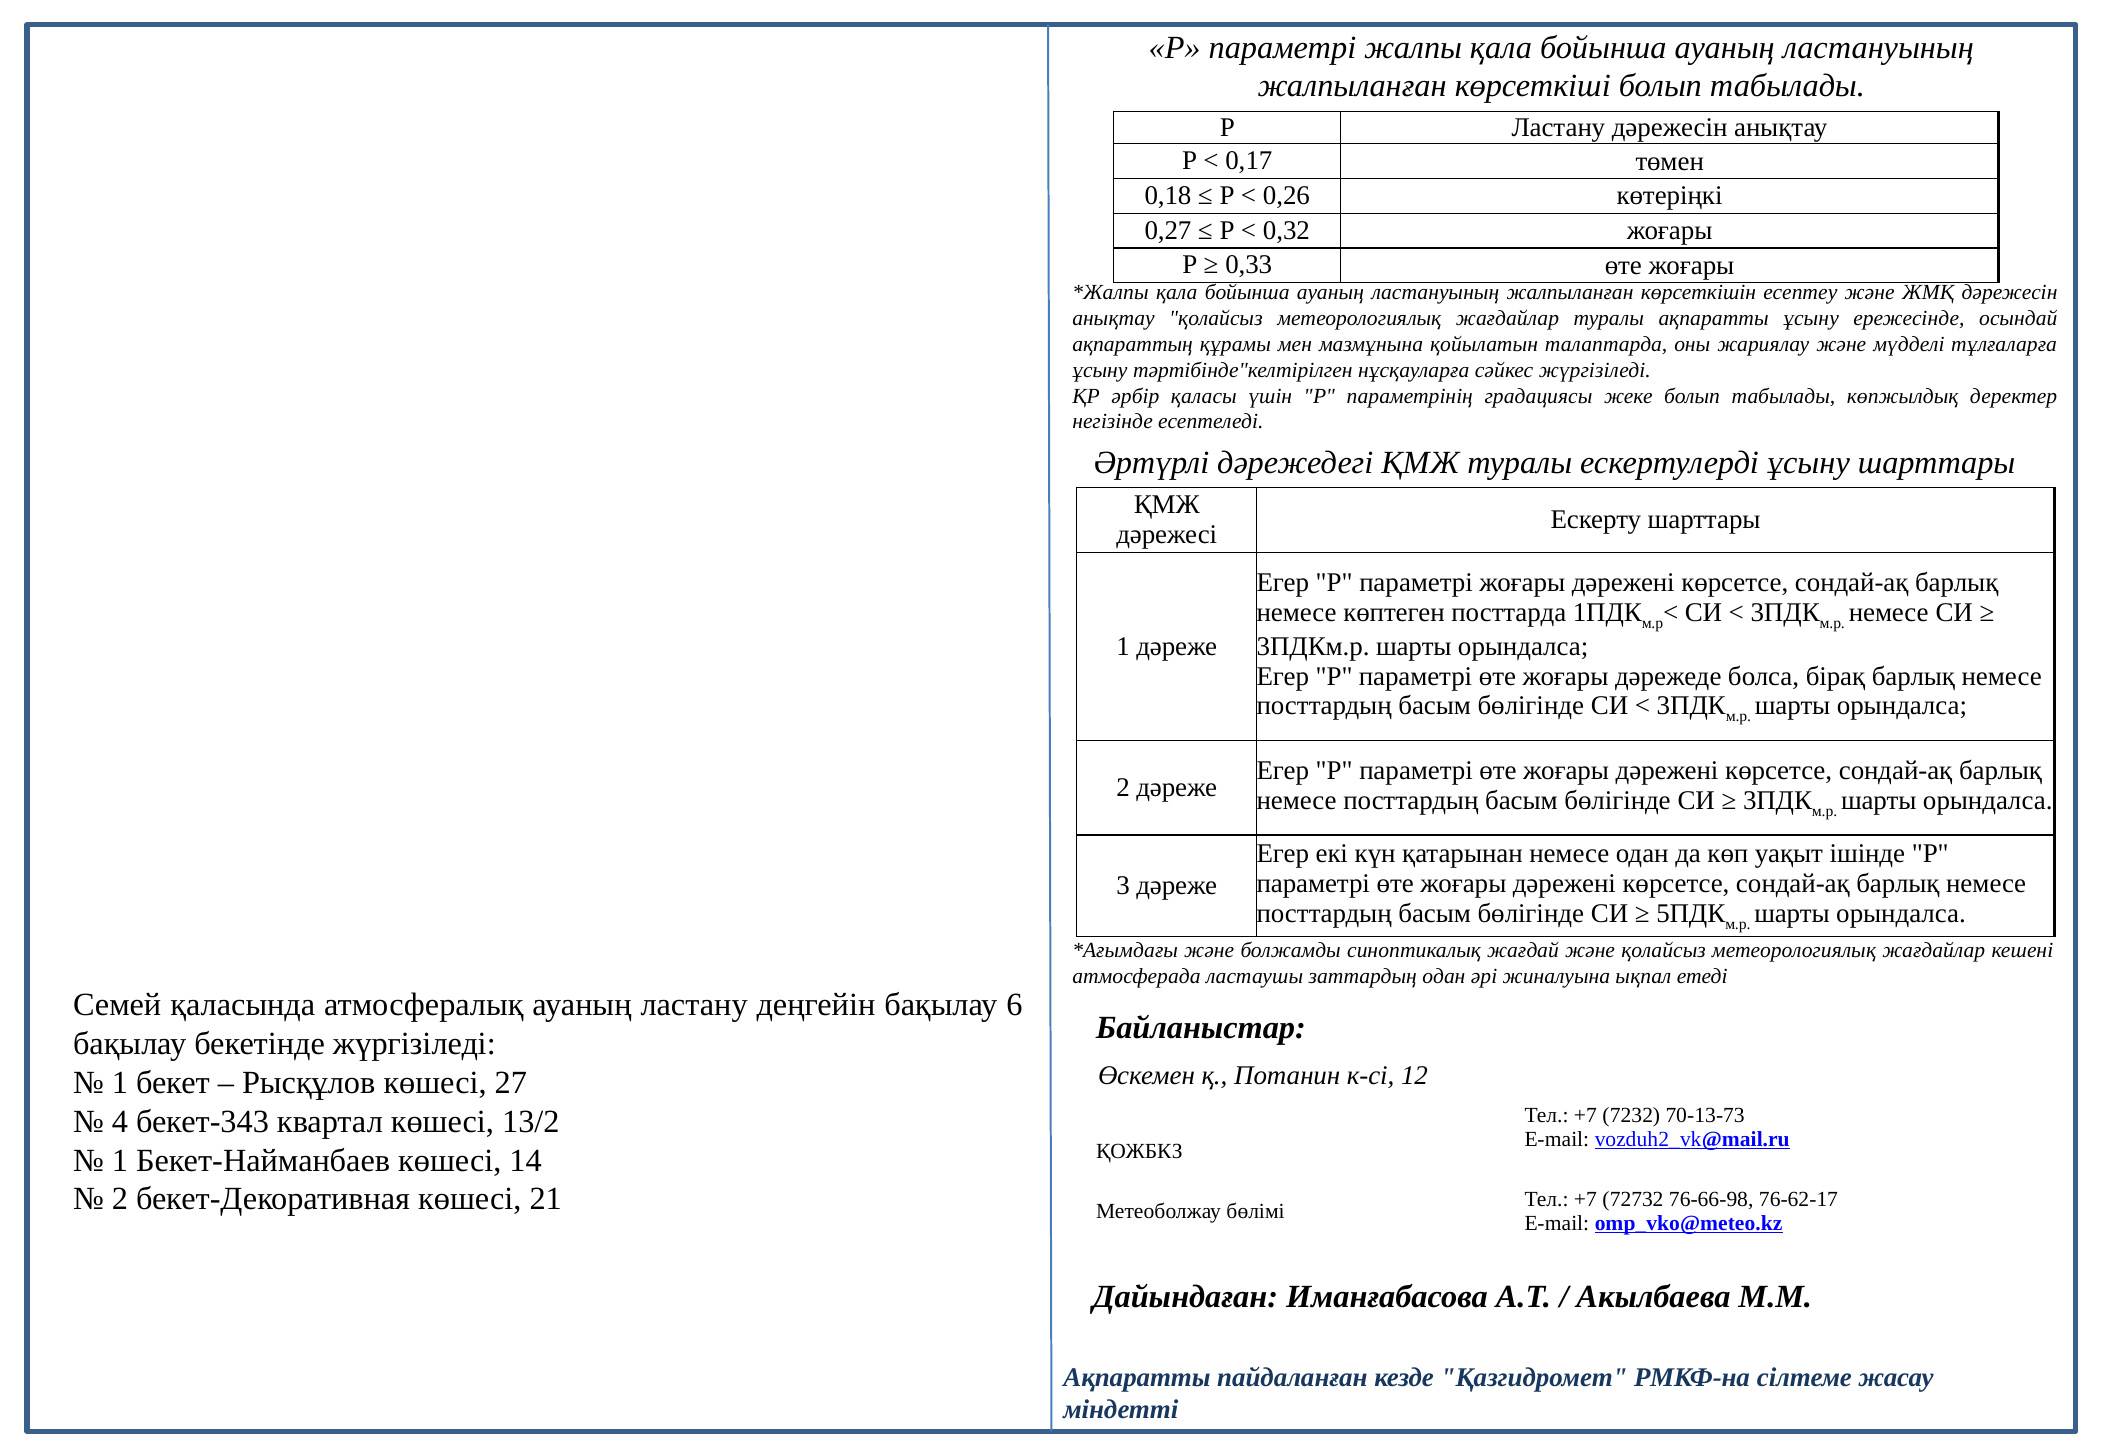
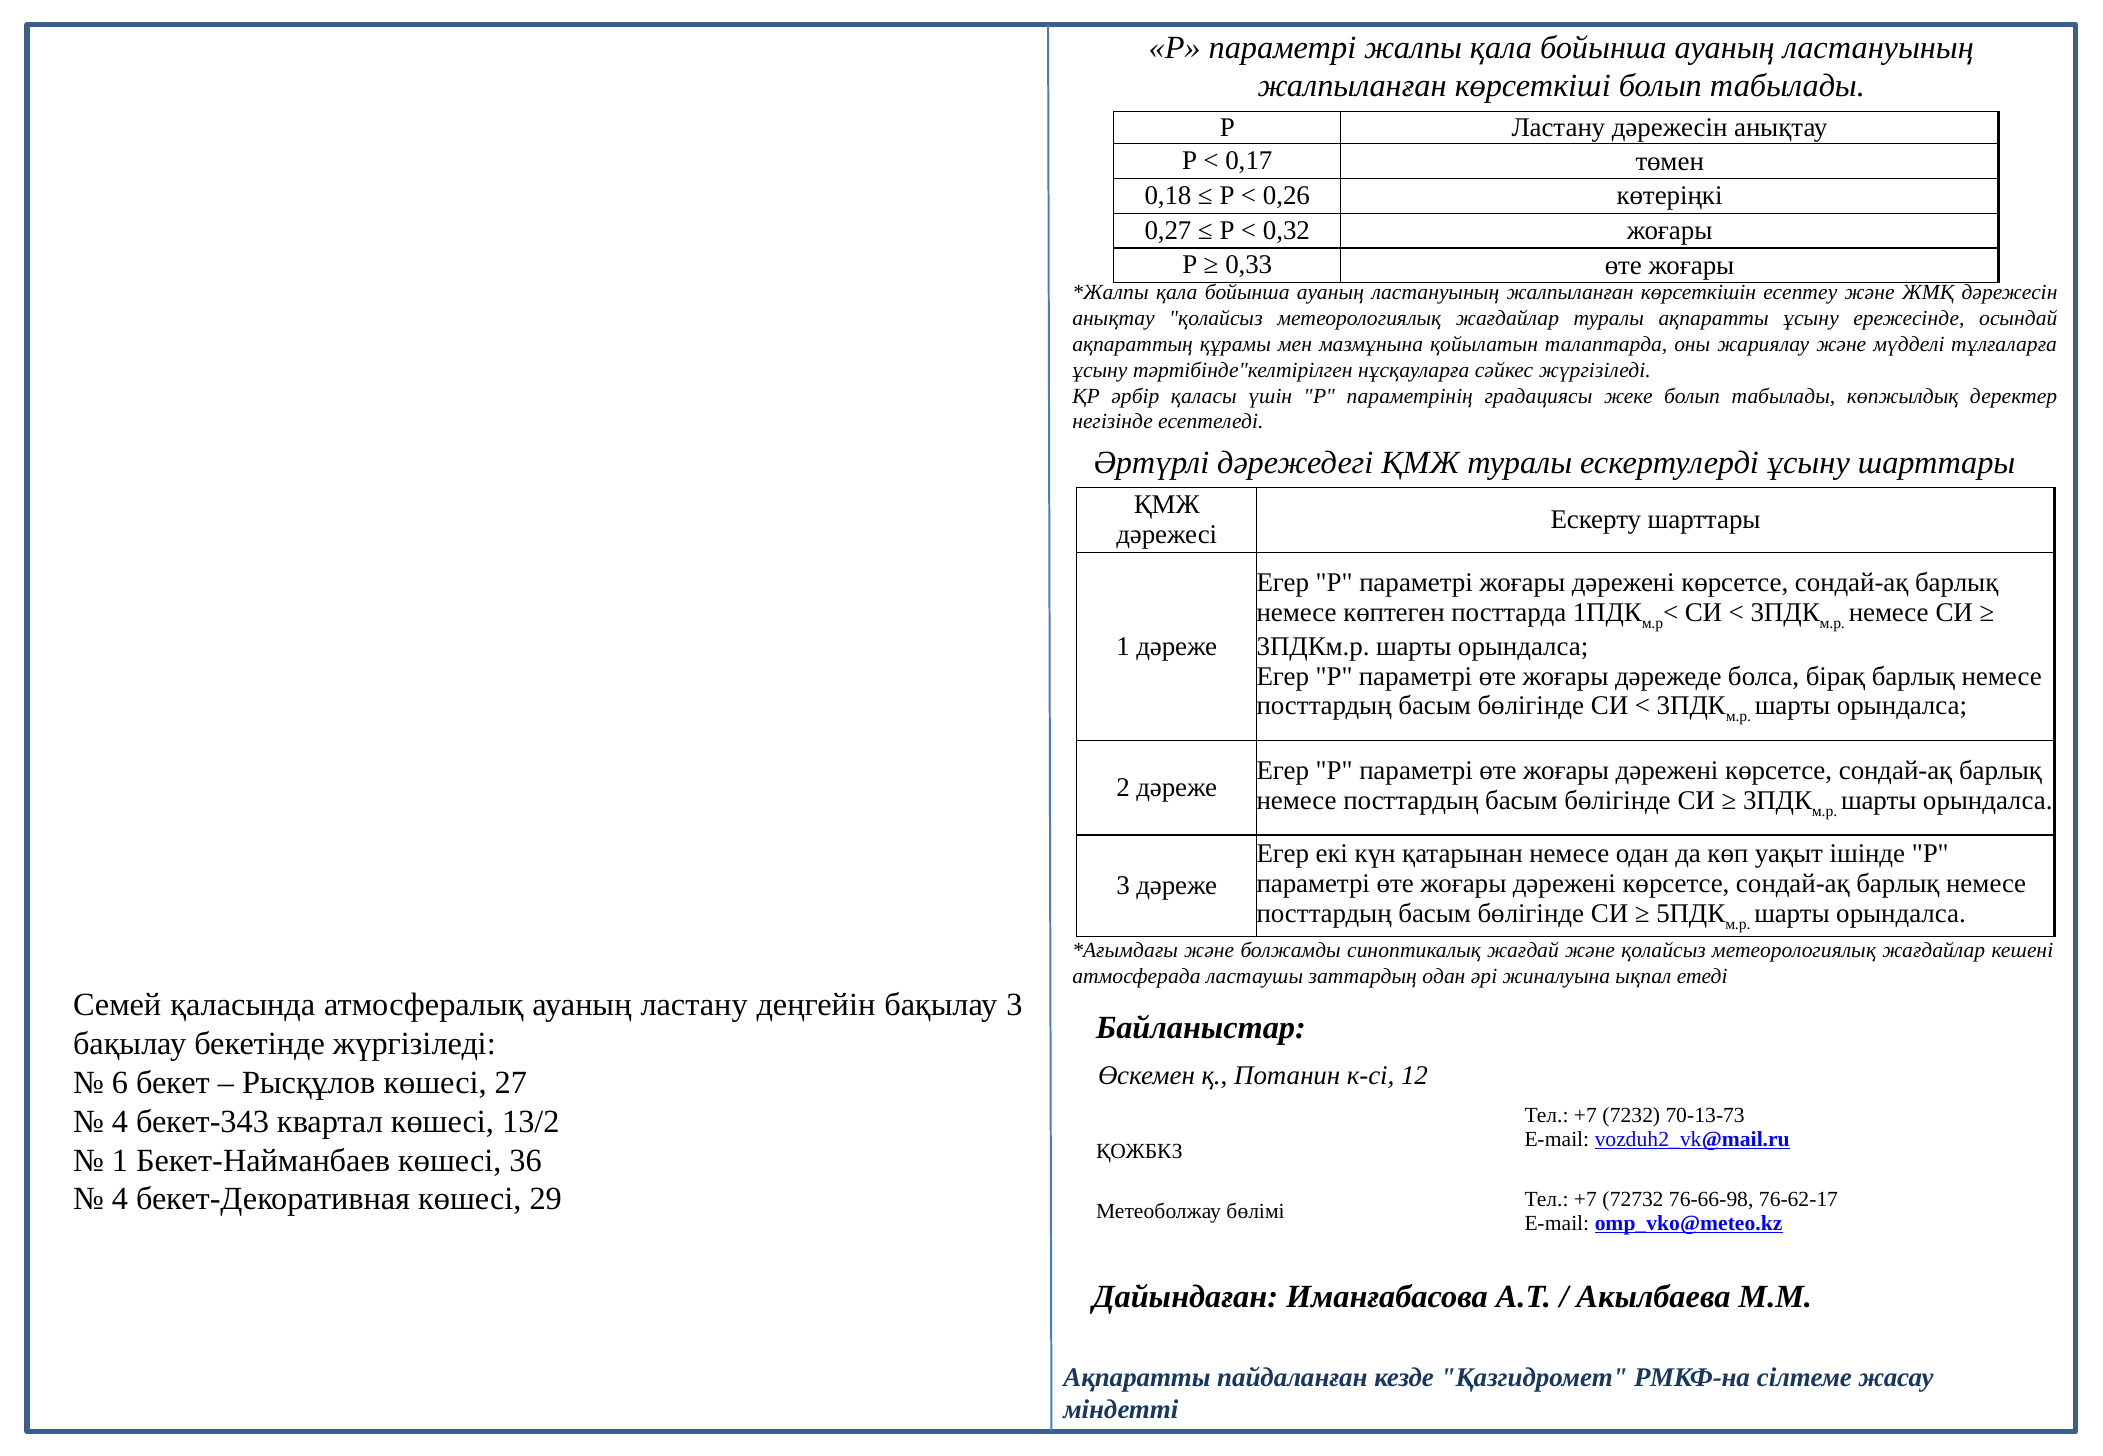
бақылау 6: 6 -> 3 (1014, 1005)
1: 1 -> 6 (120, 1083)
14: 14 -> 36 (526, 1160)
2: 2 -> 4 (120, 1199)
21: 21 -> 29 (546, 1199)
